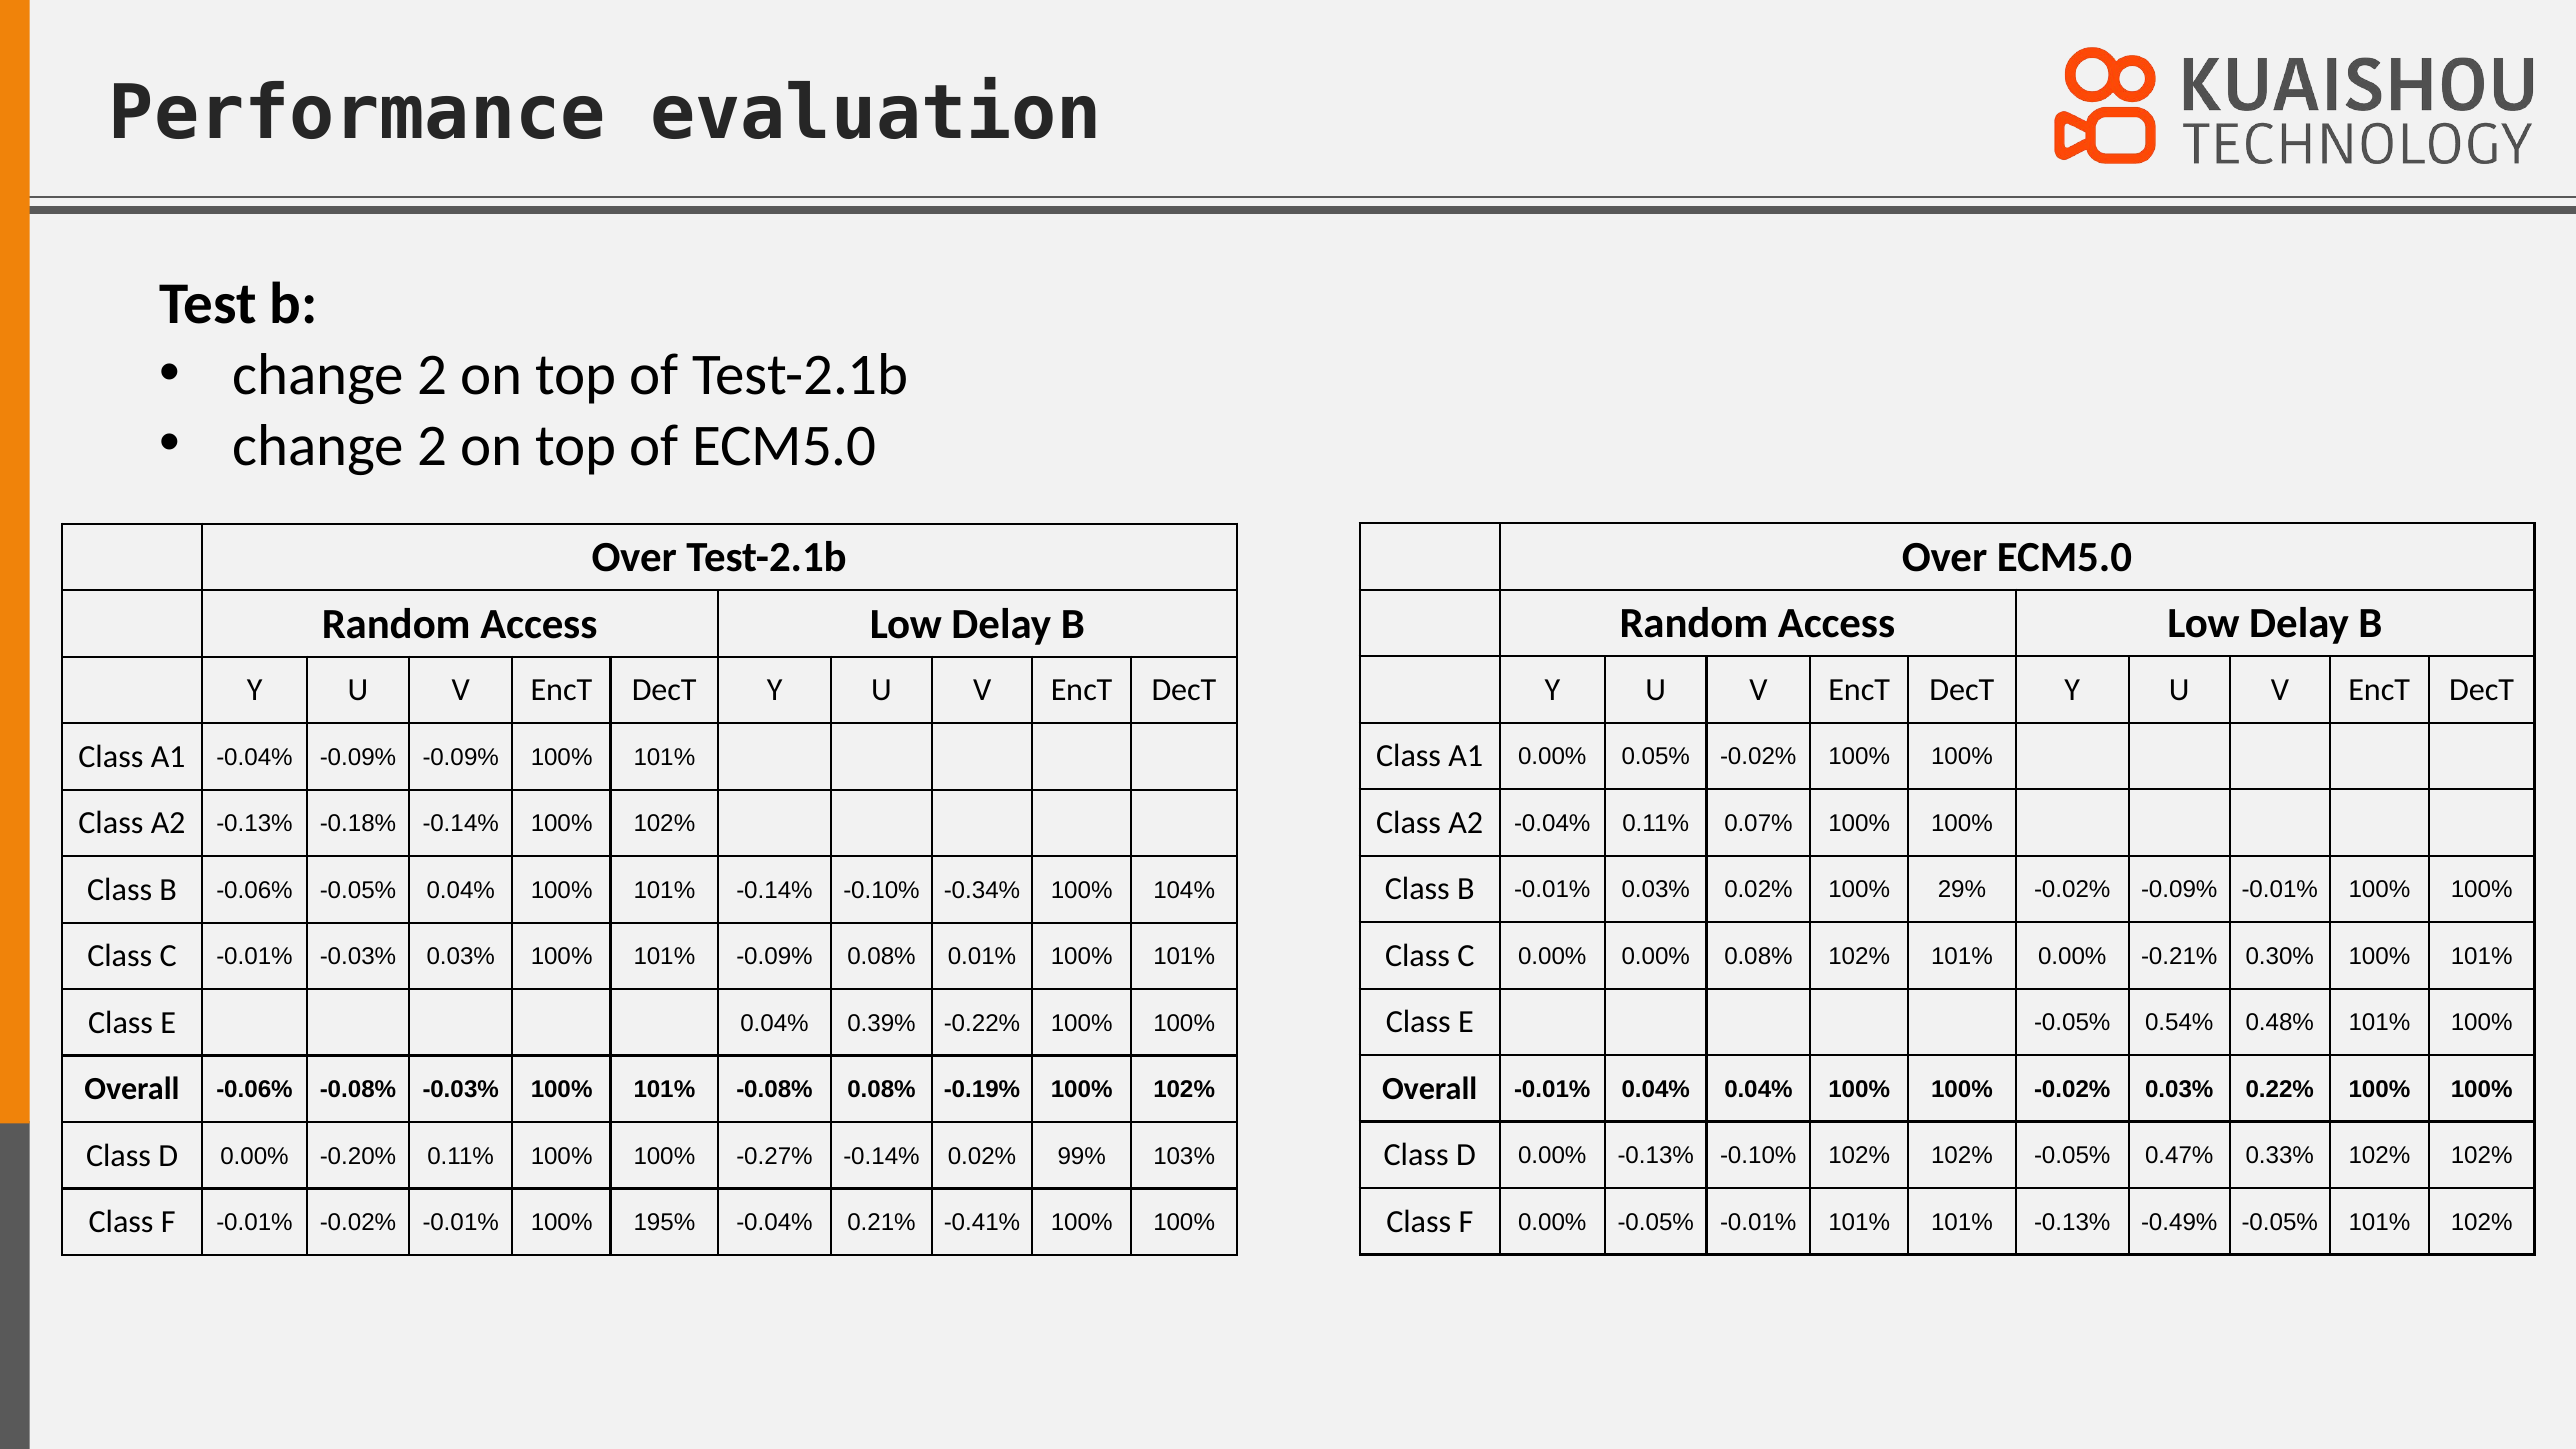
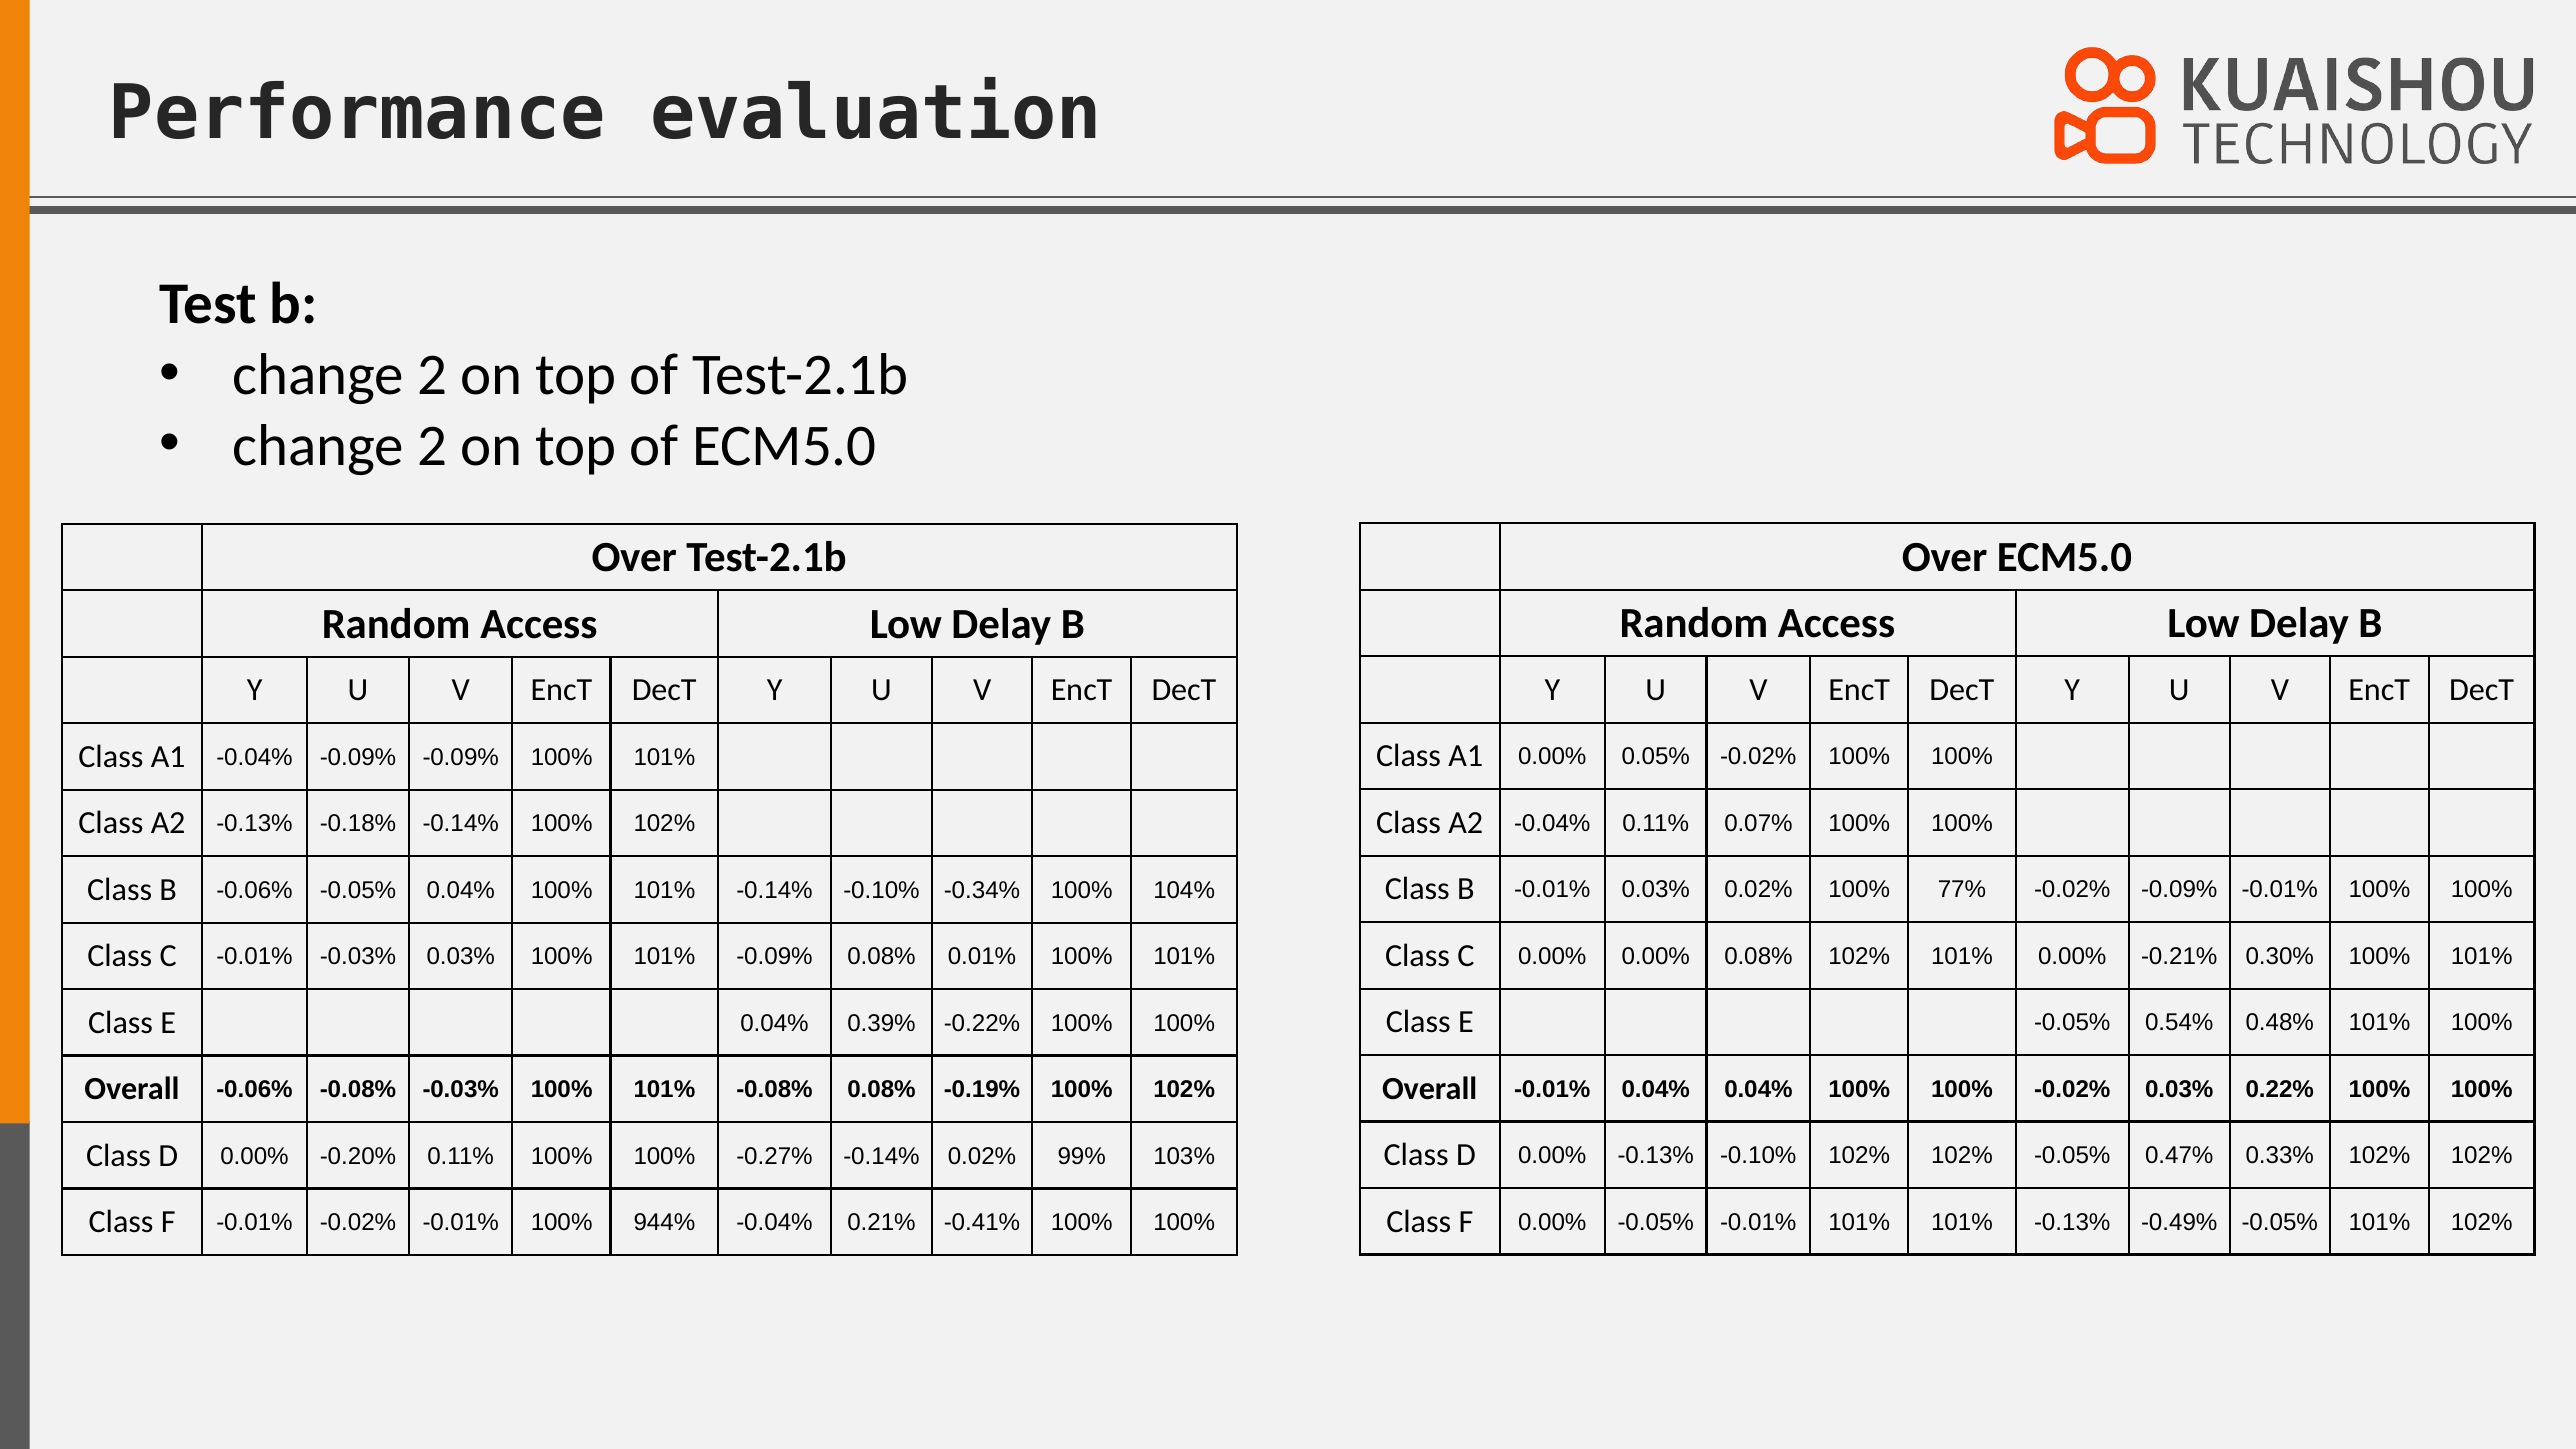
29%: 29% -> 77% (1962, 890)
195%: 195% -> 944% (664, 1223)
